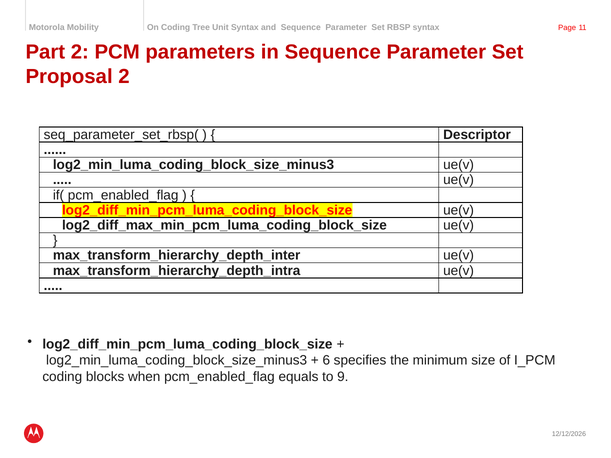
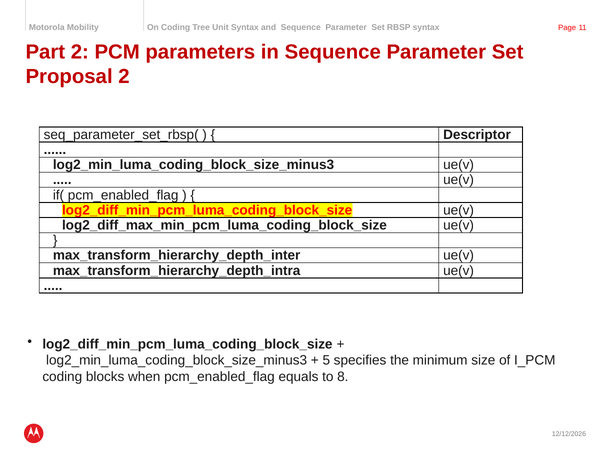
6: 6 -> 5 (326, 361)
9: 9 -> 8 (343, 377)
